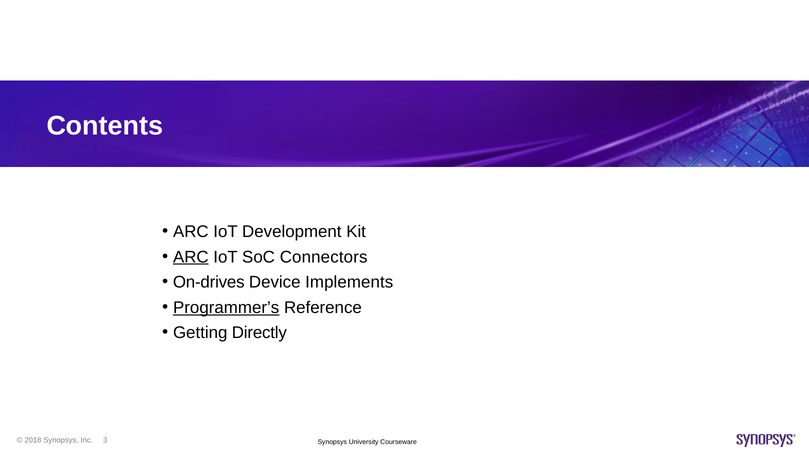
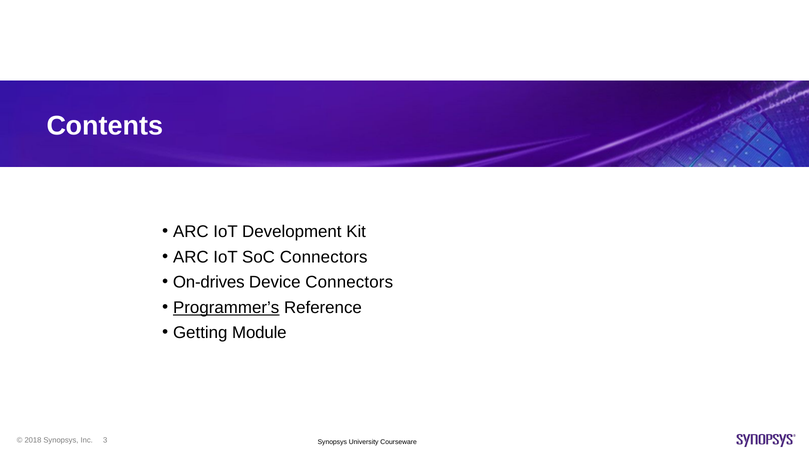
ARC underline: present -> none (191, 257)
Device Implements: Implements -> Connectors (349, 282)
Directly: Directly -> Module (259, 333)
